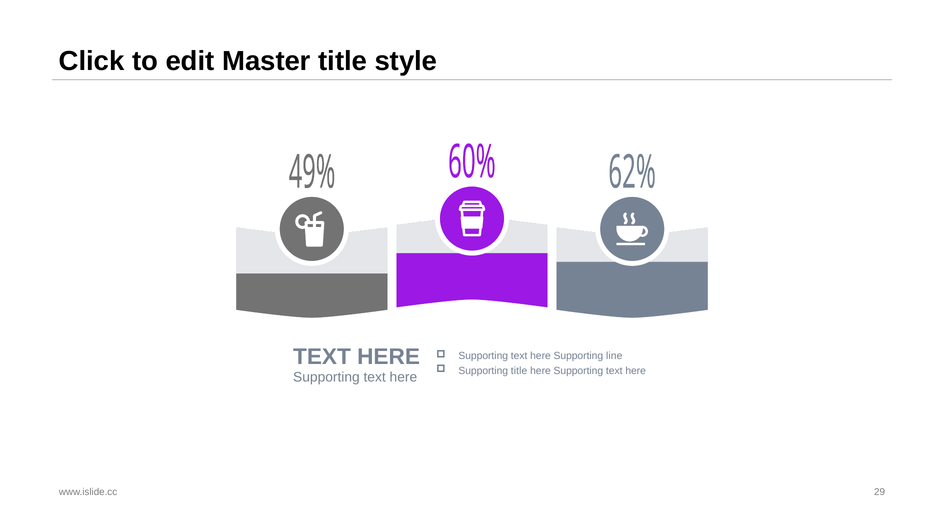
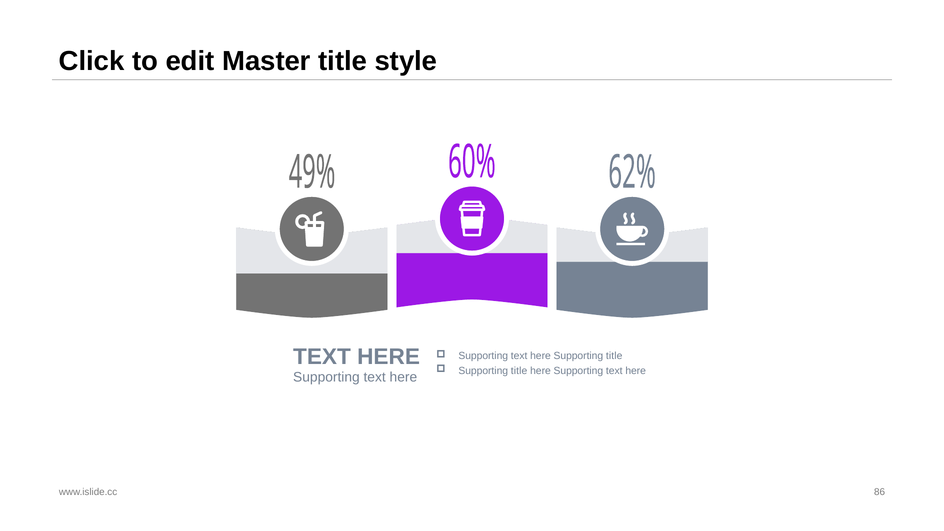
here Supporting line: line -> title (614, 356)
29: 29 -> 86 (880, 492)
